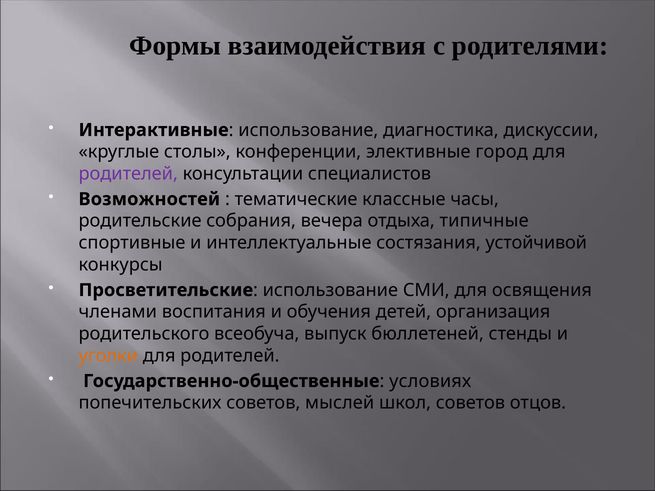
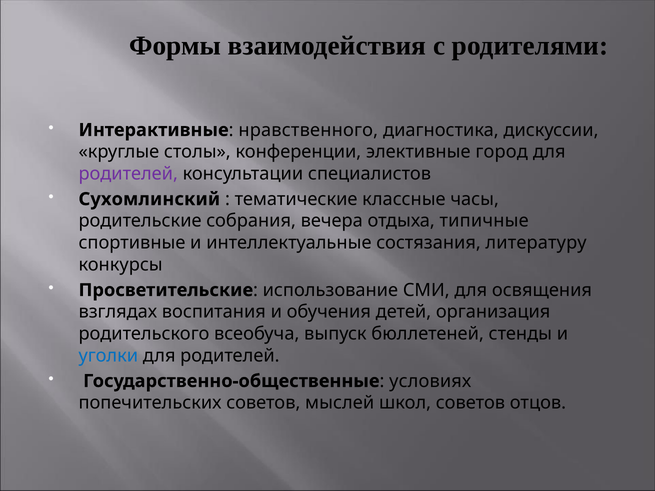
использование: использование -> нравственного (308, 130)
Возможностей: Возможностей -> Сухомлинский (149, 199)
устойчивой: устойчивой -> литературу (536, 243)
членами: членами -> взглядах (118, 312)
уголки colour: orange -> blue (108, 356)
